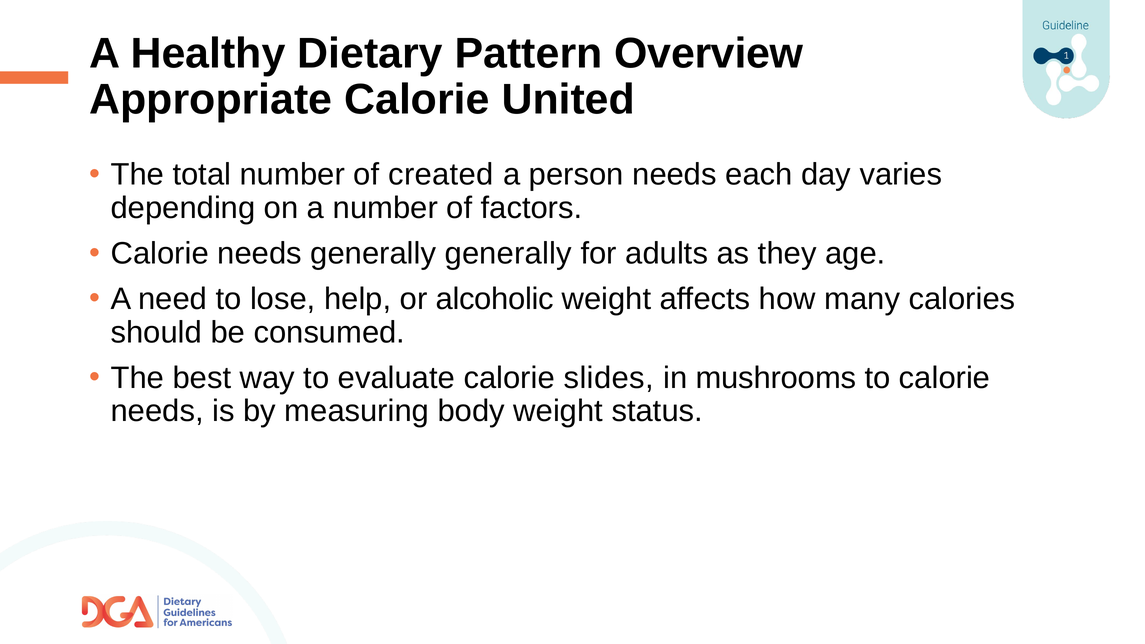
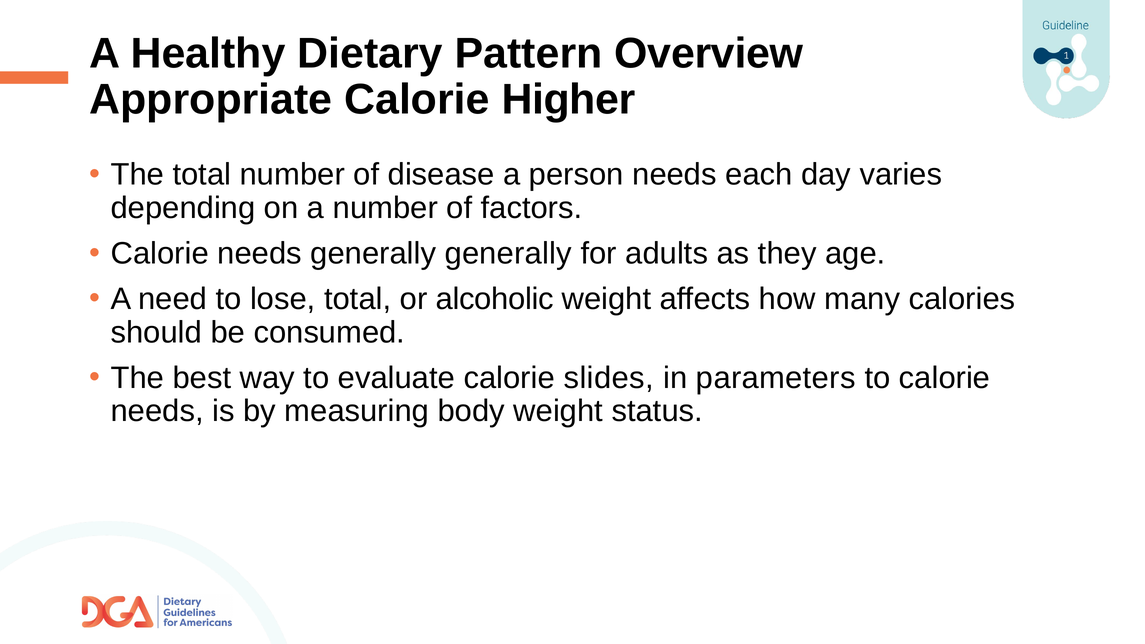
United: United -> Higher (568, 100)
created: created -> disease (441, 175)
lose help: help -> total (358, 299)
mushrooms: mushrooms -> parameters (776, 378)
